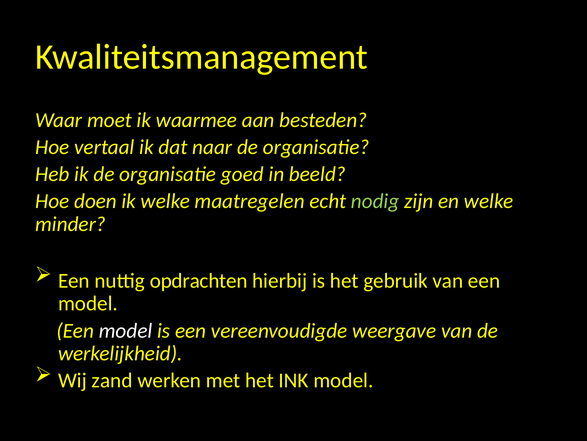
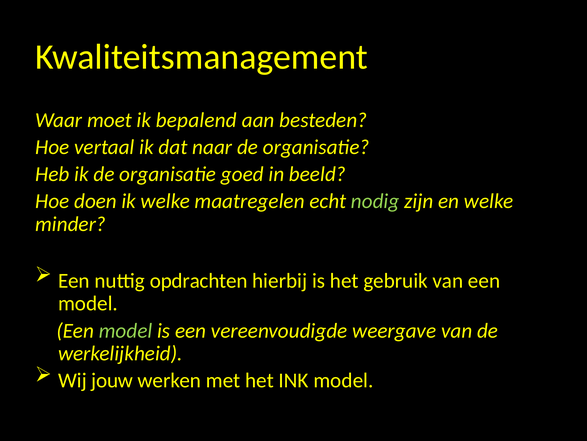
waarmee: waarmee -> bepalend (196, 120)
model colour: white -> light green (126, 330)
zand: zand -> jouw (112, 380)
